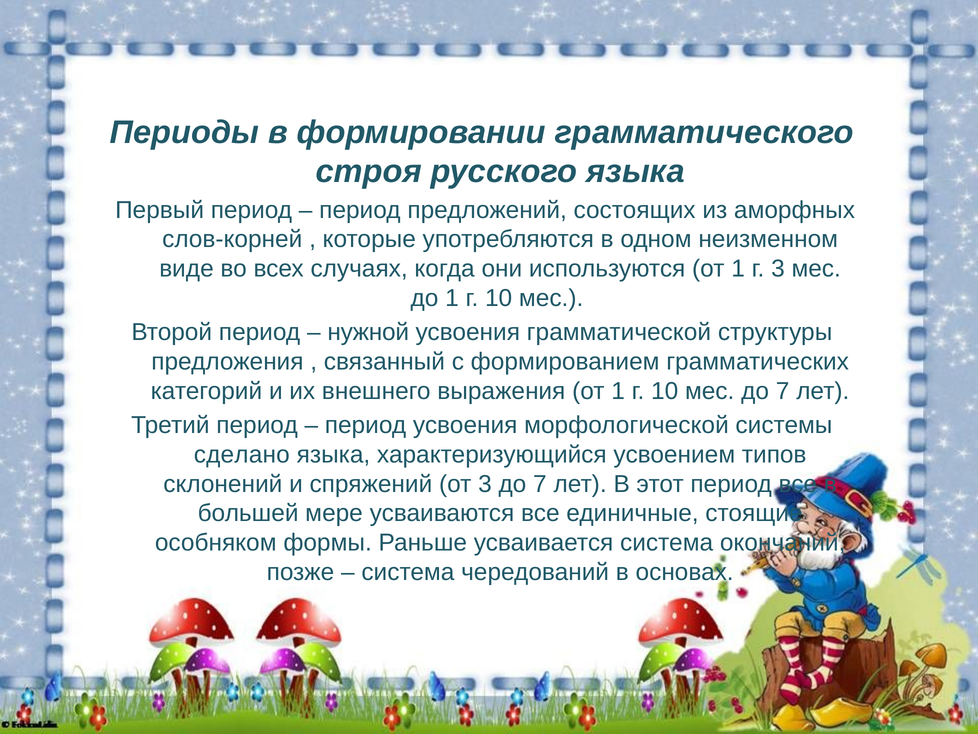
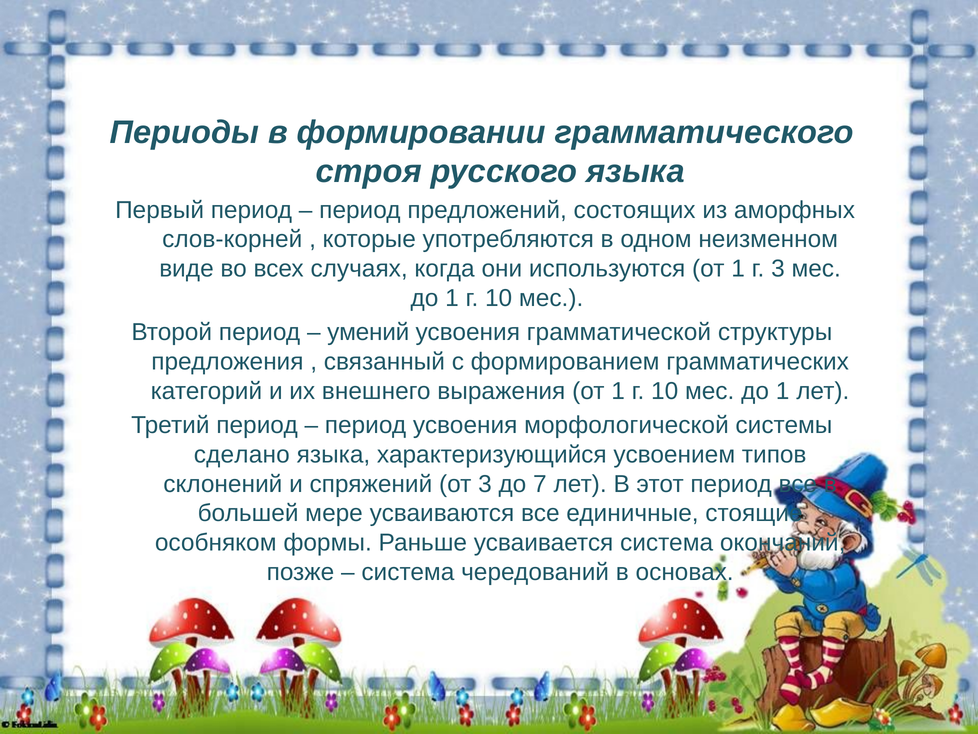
нужной: нужной -> умений (368, 332)
10 мес до 7: 7 -> 1 (783, 391)
